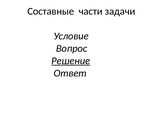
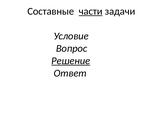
части underline: none -> present (91, 11)
